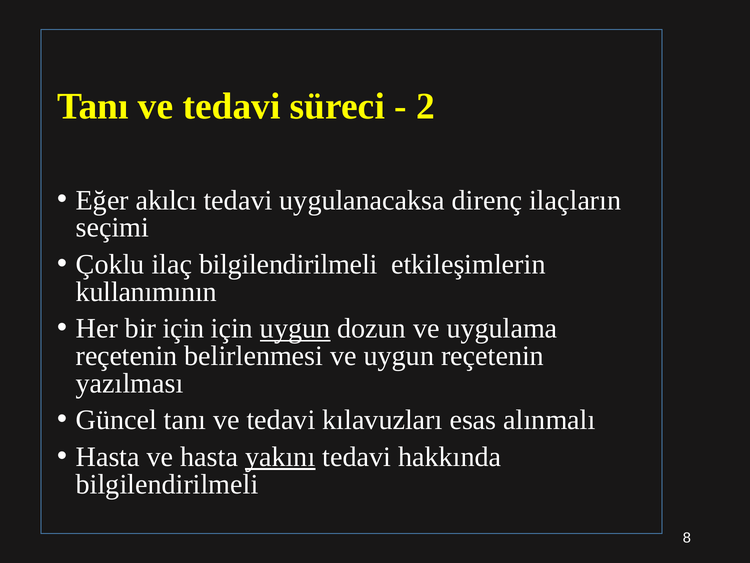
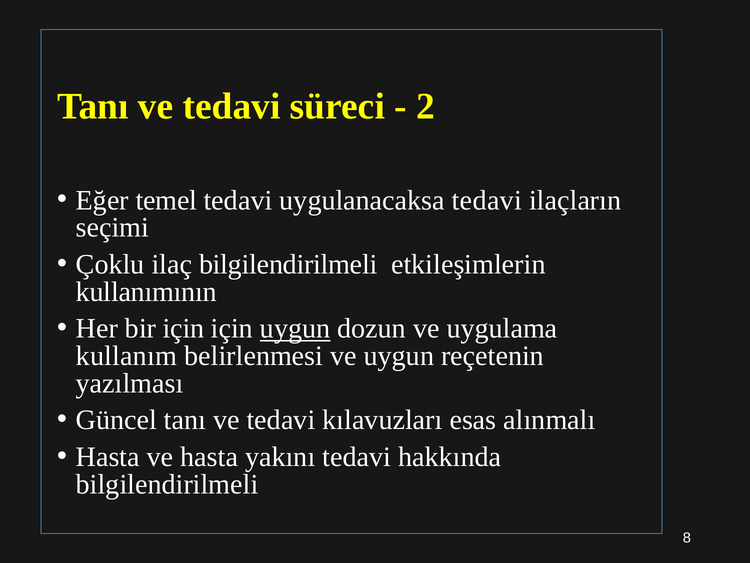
akılcı: akılcı -> temel (166, 200)
uygulanacaksa direnç: direnç -> tedavi (487, 200)
reçetenin: reçetenin -> kullanım (126, 356)
yakını underline: present -> none (280, 457)
